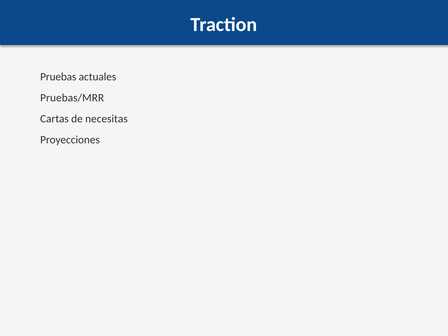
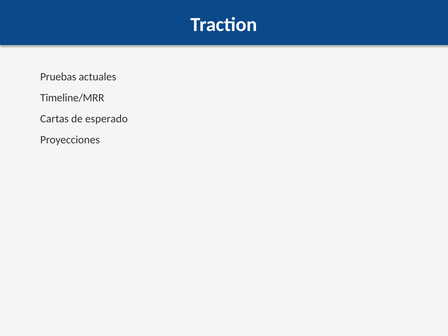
Pruebas/MRR: Pruebas/MRR -> Timeline/MRR (72, 98)
necesitas: necesitas -> esperado (106, 119)
